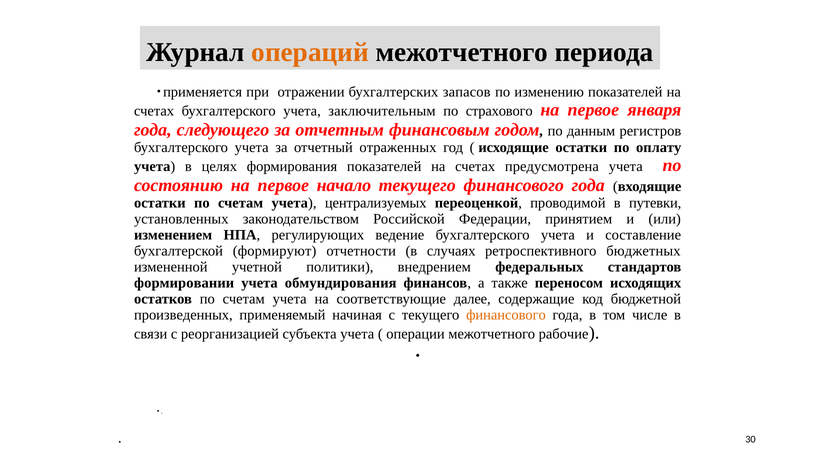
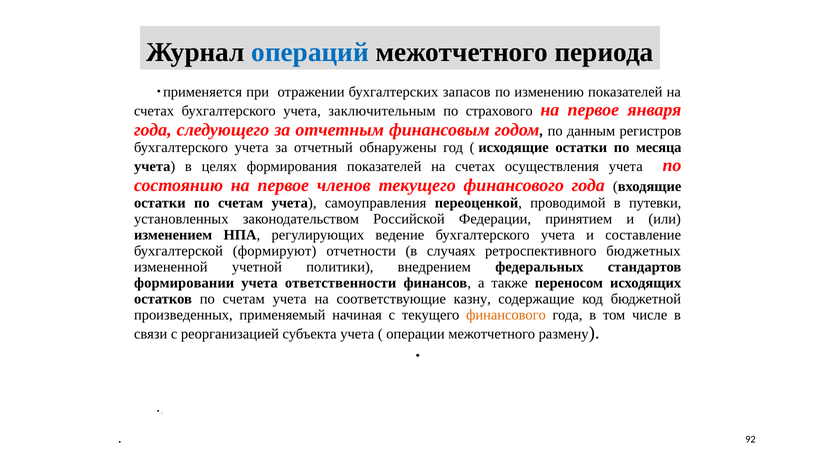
операций colour: orange -> blue (310, 52)
отраженных: отраженных -> обнаружены (398, 148)
оплату: оплату -> месяца (659, 148)
предусмотрена: предусмотрена -> осуществления (552, 167)
начало: начало -> членов (344, 185)
централизуемых: централизуемых -> самоуправления (376, 203)
обмундирования: обмундирования -> ответственности (341, 283)
далее: далее -> казну (472, 299)
рабочие: рабочие -> размену (564, 334)
30: 30 -> 92 (750, 439)
